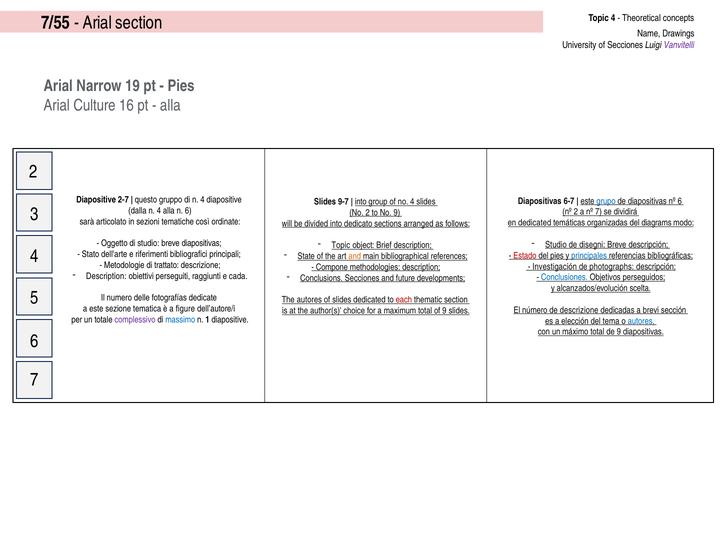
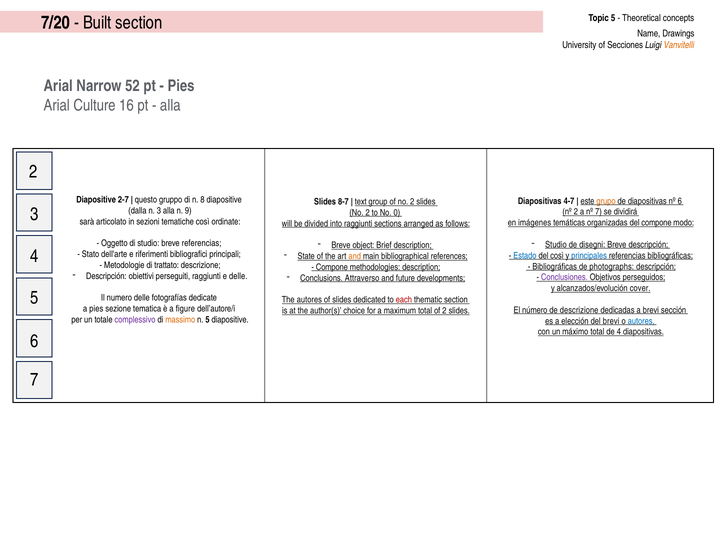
Topic 4: 4 -> 5 (613, 18)
7/55: 7/55 -> 7/20 (56, 23)
Arial: Arial -> Built (97, 23)
Vanvitelli colour: purple -> orange (679, 45)
19: 19 -> 52 (132, 86)
di n 4: 4 -> 8 (203, 200)
6-7: 6-7 -> 4-7 (569, 201)
grupo colour: blue -> orange (606, 201)
9-7: 9-7 -> 8-7 (343, 202)
into: into -> text (361, 202)
of no 4: 4 -> 2 (412, 202)
dalla n 4: 4 -> 3 (159, 211)
n 6: 6 -> 9 (188, 211)
No 9: 9 -> 0 (397, 213)
en dedicated: dedicated -> imágenes (535, 223)
del diagrams: diagrams -> compone (656, 223)
into dedicato: dedicato -> raggiunti (358, 224)
breve diapositivas: diapositivas -> referencias (202, 243)
Topic: Topic -> Breve (341, 245)
Estado colour: red -> blue (525, 255)
del pies: pies -> così (557, 255)
Investigación: Investigación -> Bibliográficas (555, 266)
Description: Description -> Descripción (106, 276)
e cada: cada -> delle (238, 276)
Conclusions Secciones: Secciones -> Attraverso (362, 278)
Conclusiones colour: blue -> purple (564, 277)
scelta: scelta -> cover (640, 288)
a este: este -> pies (96, 309)
of 9: 9 -> 2 (444, 311)
massimo colour: blue -> orange (180, 320)
n 1: 1 -> 5 (207, 320)
del tema: tema -> brevi (611, 321)
de 9: 9 -> 4 (619, 332)
